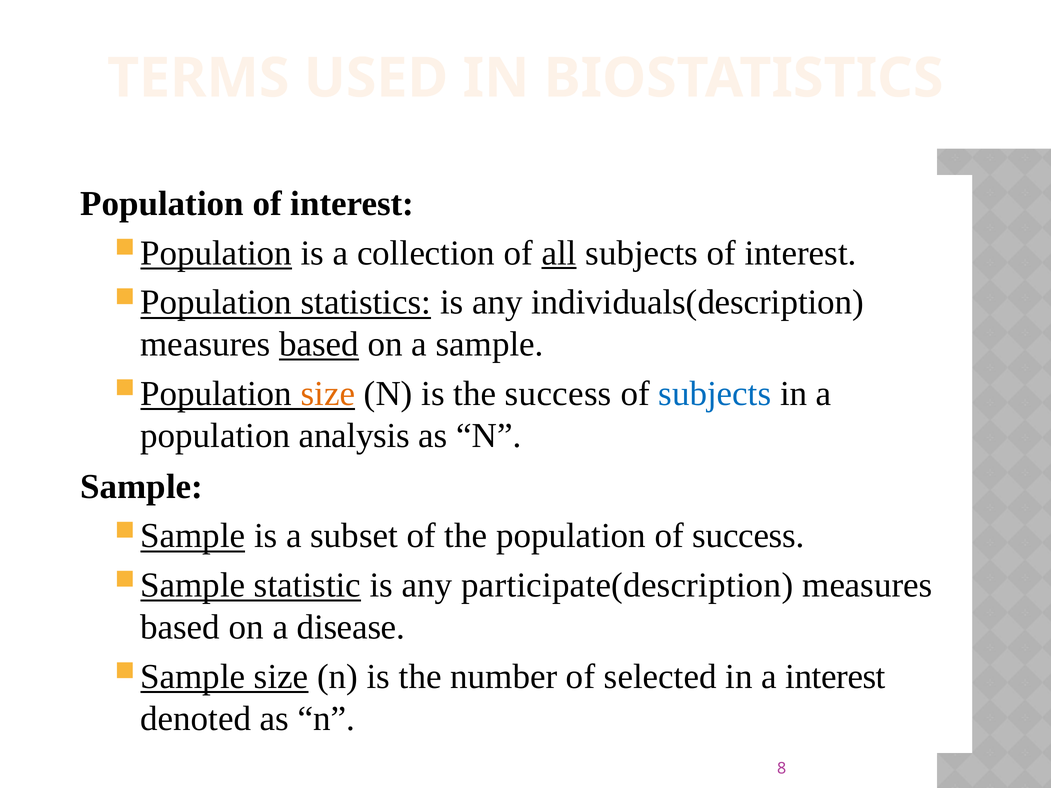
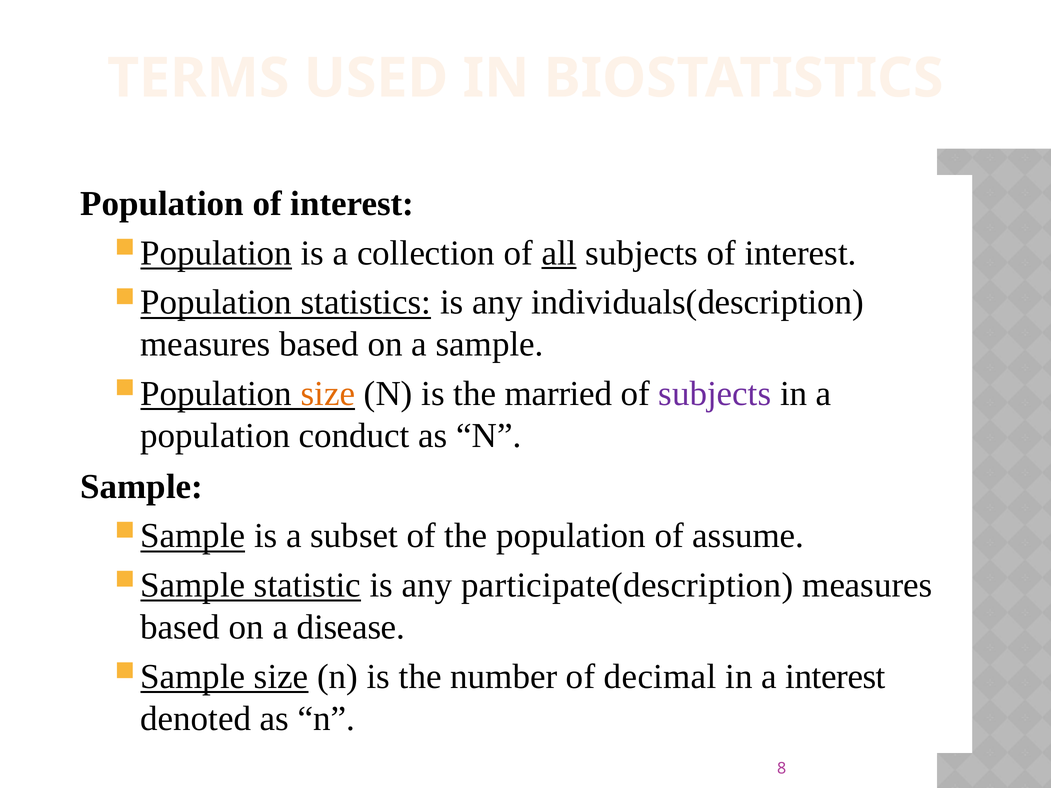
based underline: present -> none (319, 344)
the success: success -> married (559, 394)
subjects colour: blue -> purple (715, 394)
analysis: analysis -> conduct (354, 436)
of success: success -> assume (748, 536)
selected: selected -> decimal (660, 677)
